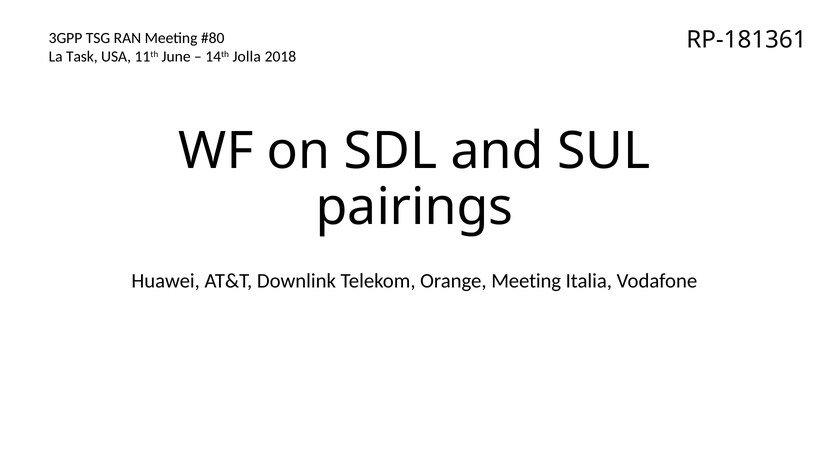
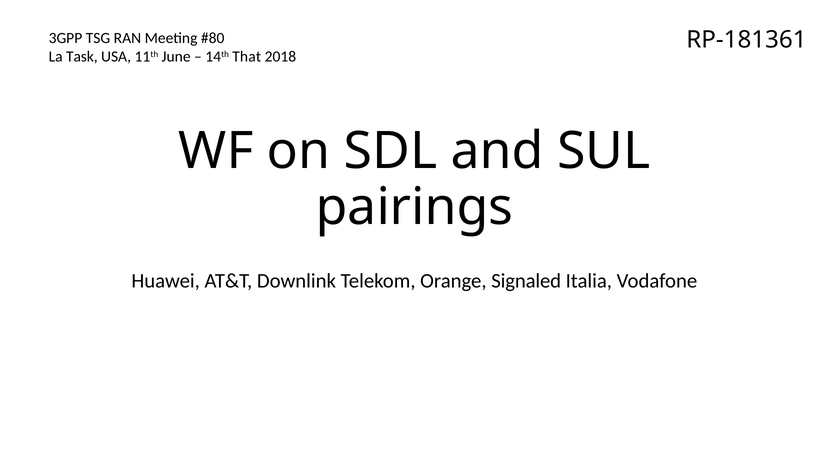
Jolla: Jolla -> That (247, 57)
Orange Meeting: Meeting -> Signaled (526, 281)
